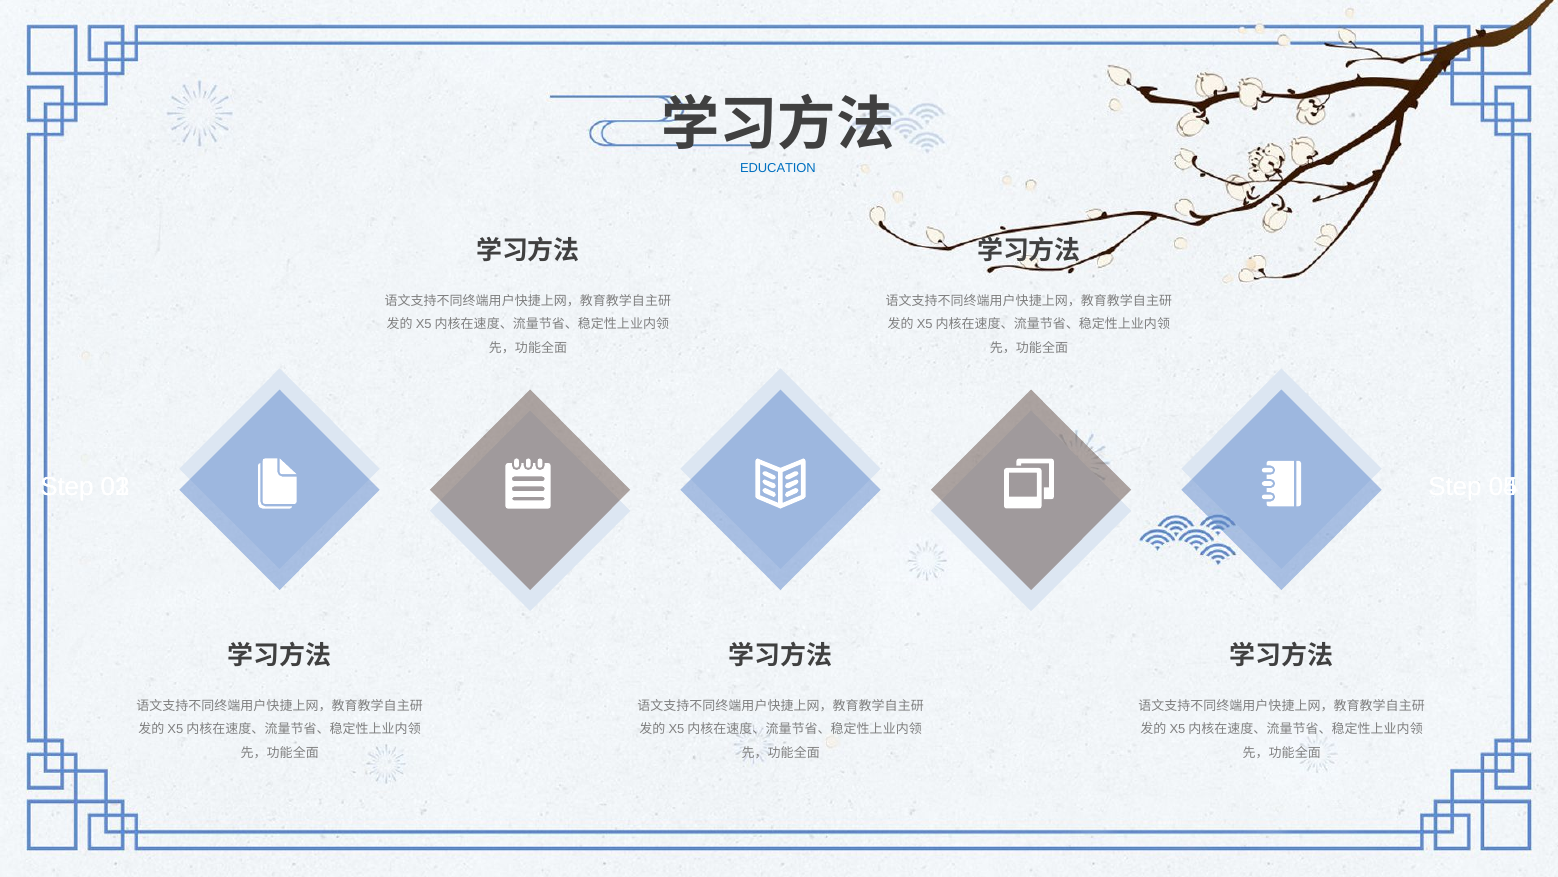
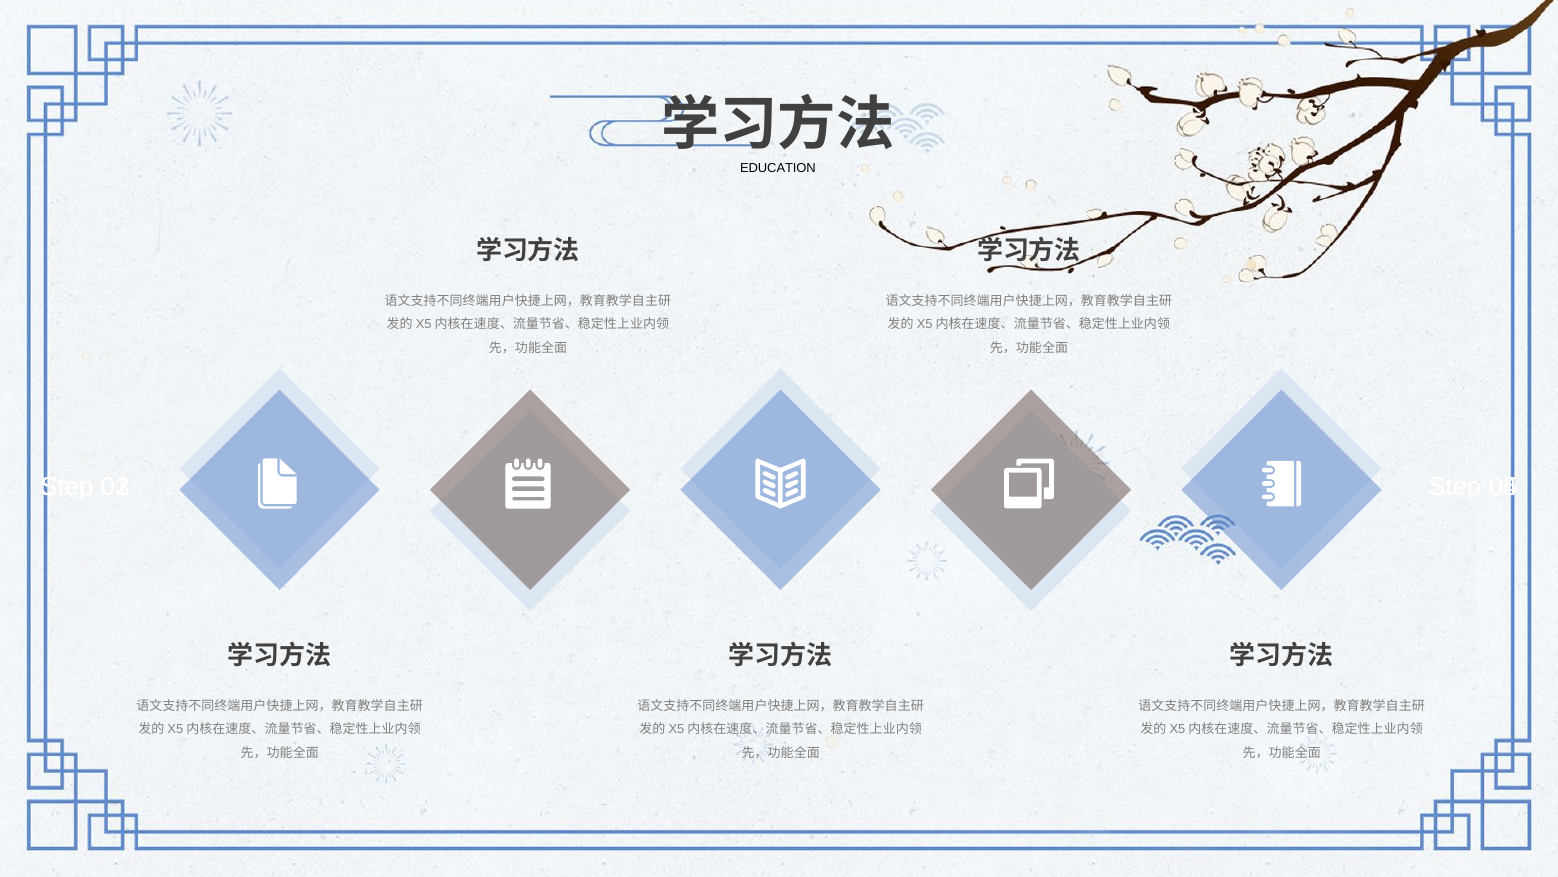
EDUCATION colour: blue -> black (778, 168)
